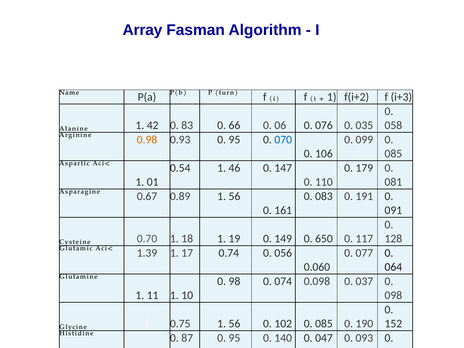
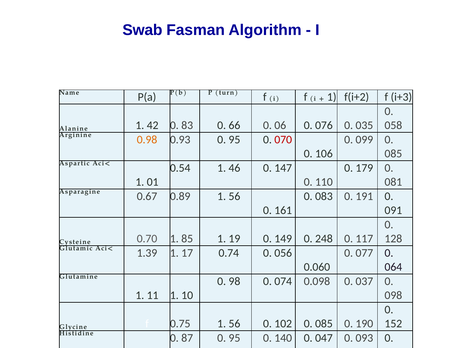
Array: Array -> Swab (142, 30)
070 colour: blue -> red (283, 140)
18: 18 -> 85 (187, 239)
650: 650 -> 248 (324, 239)
